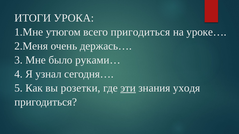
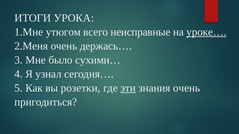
всего пригодиться: пригодиться -> неисправные (141, 32)
уроке… underline: none -> present (207, 32)
руками…: руками… -> сухими… (98, 60)
знания уходя: уходя -> очень (187, 88)
